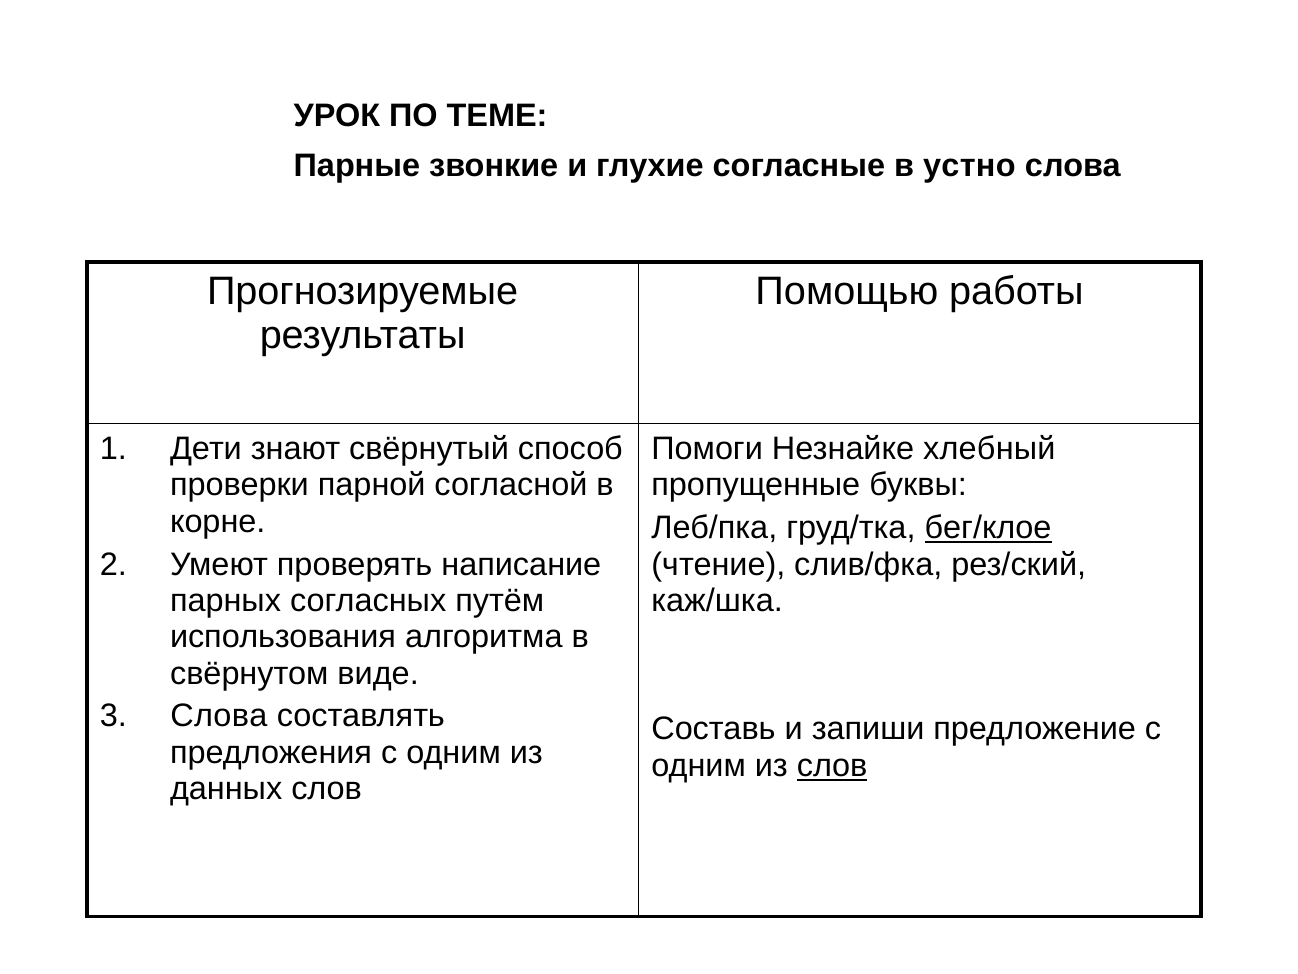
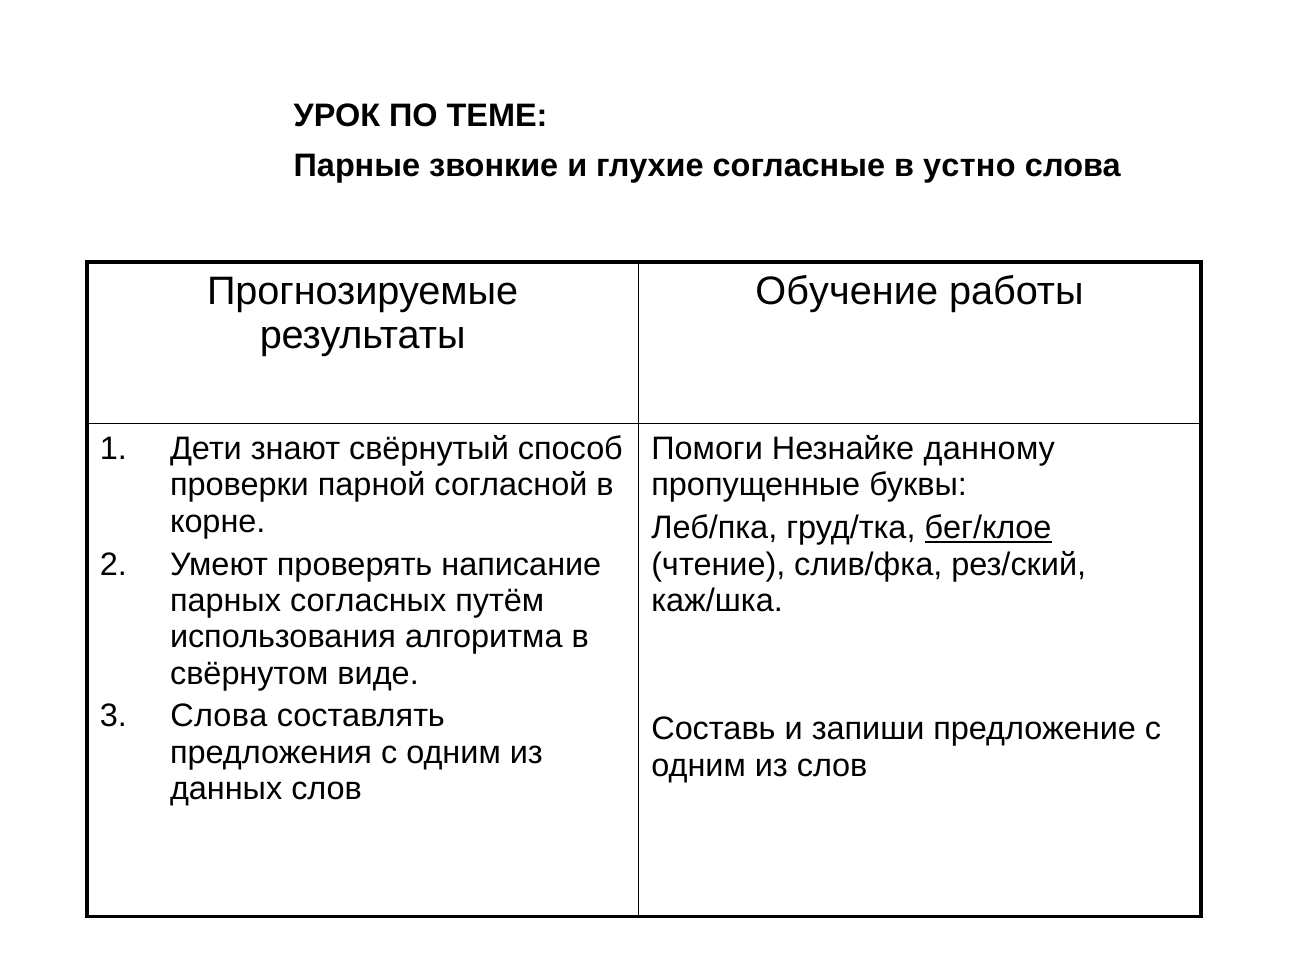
Помощью: Помощью -> Обучение (847, 291)
хлебный: хлебный -> данному (989, 449)
слов underline: present -> none (832, 765)
